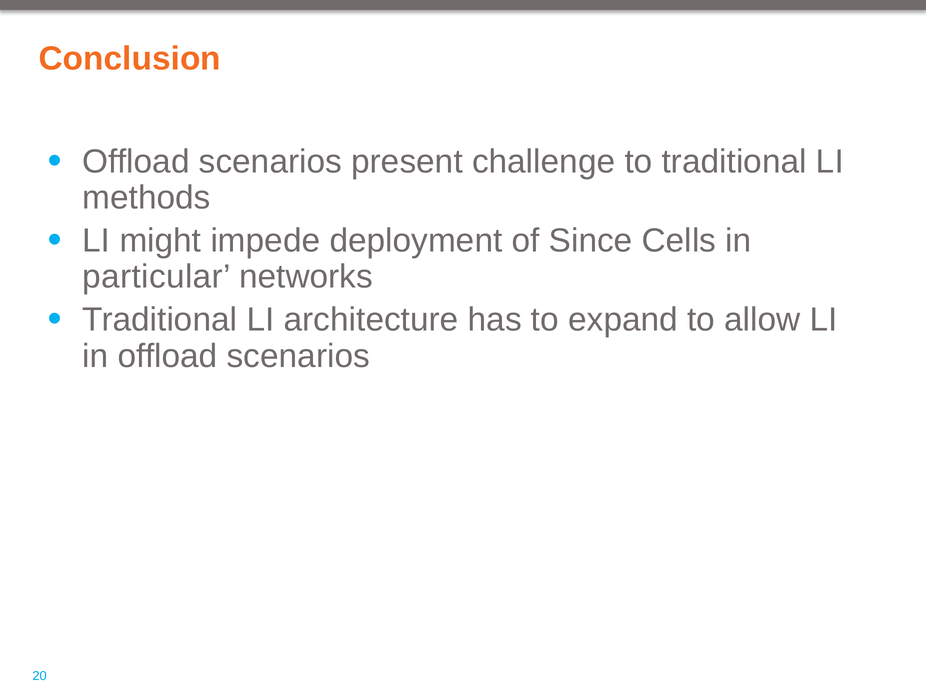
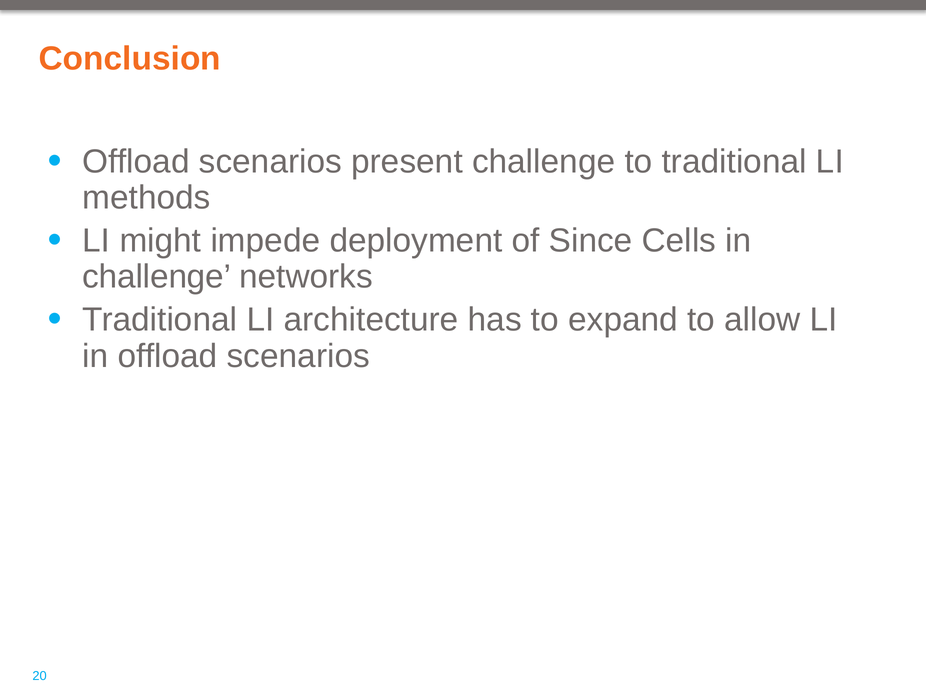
particular: particular -> challenge (157, 277)
